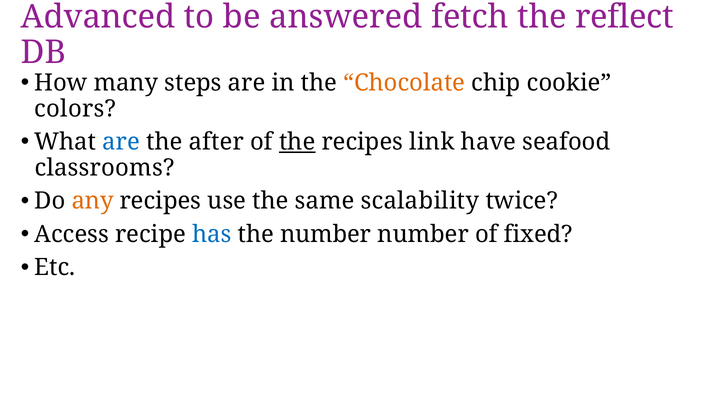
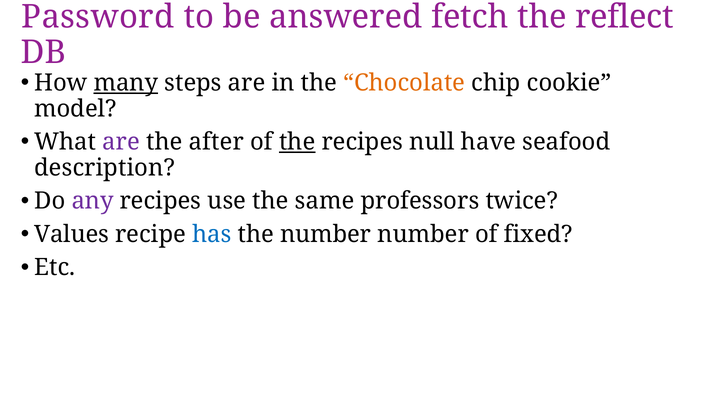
Advanced: Advanced -> Password (98, 17)
many underline: none -> present (126, 83)
colors: colors -> model (75, 109)
are colour: blue -> purple (121, 142)
link: link -> null (432, 142)
classrooms: classrooms -> description (105, 168)
any colour: orange -> purple (93, 201)
scalability: scalability -> professors (420, 201)
Access: Access -> Values (72, 234)
